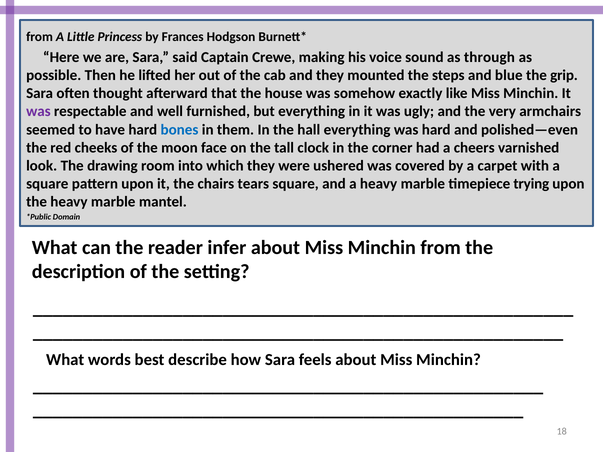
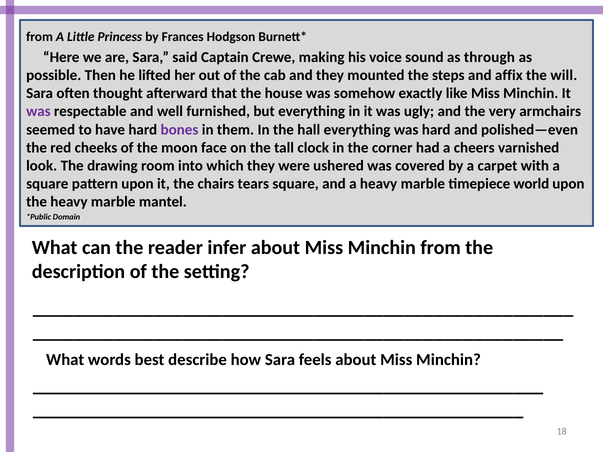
blue: blue -> affix (509, 75)
grip: grip -> will (564, 75)
bones colour: blue -> purple (179, 130)
trying: trying -> world (531, 184)
